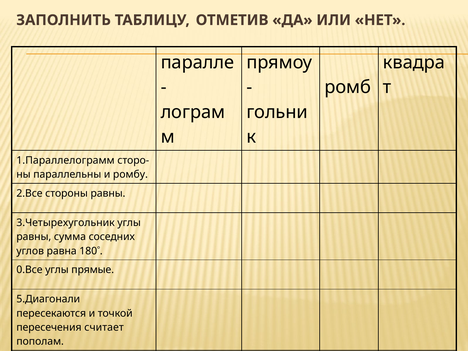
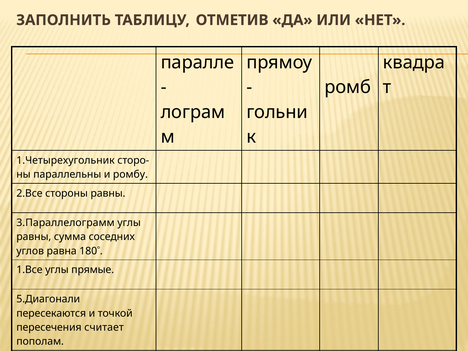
1.Параллелограмм: 1.Параллелограмм -> 1.Четырехугольник (66, 160)
3.Четырехугольник: 3.Четырехугольник -> 3.Параллелограмм (66, 223)
0.Все: 0.Все -> 1.Все (29, 270)
